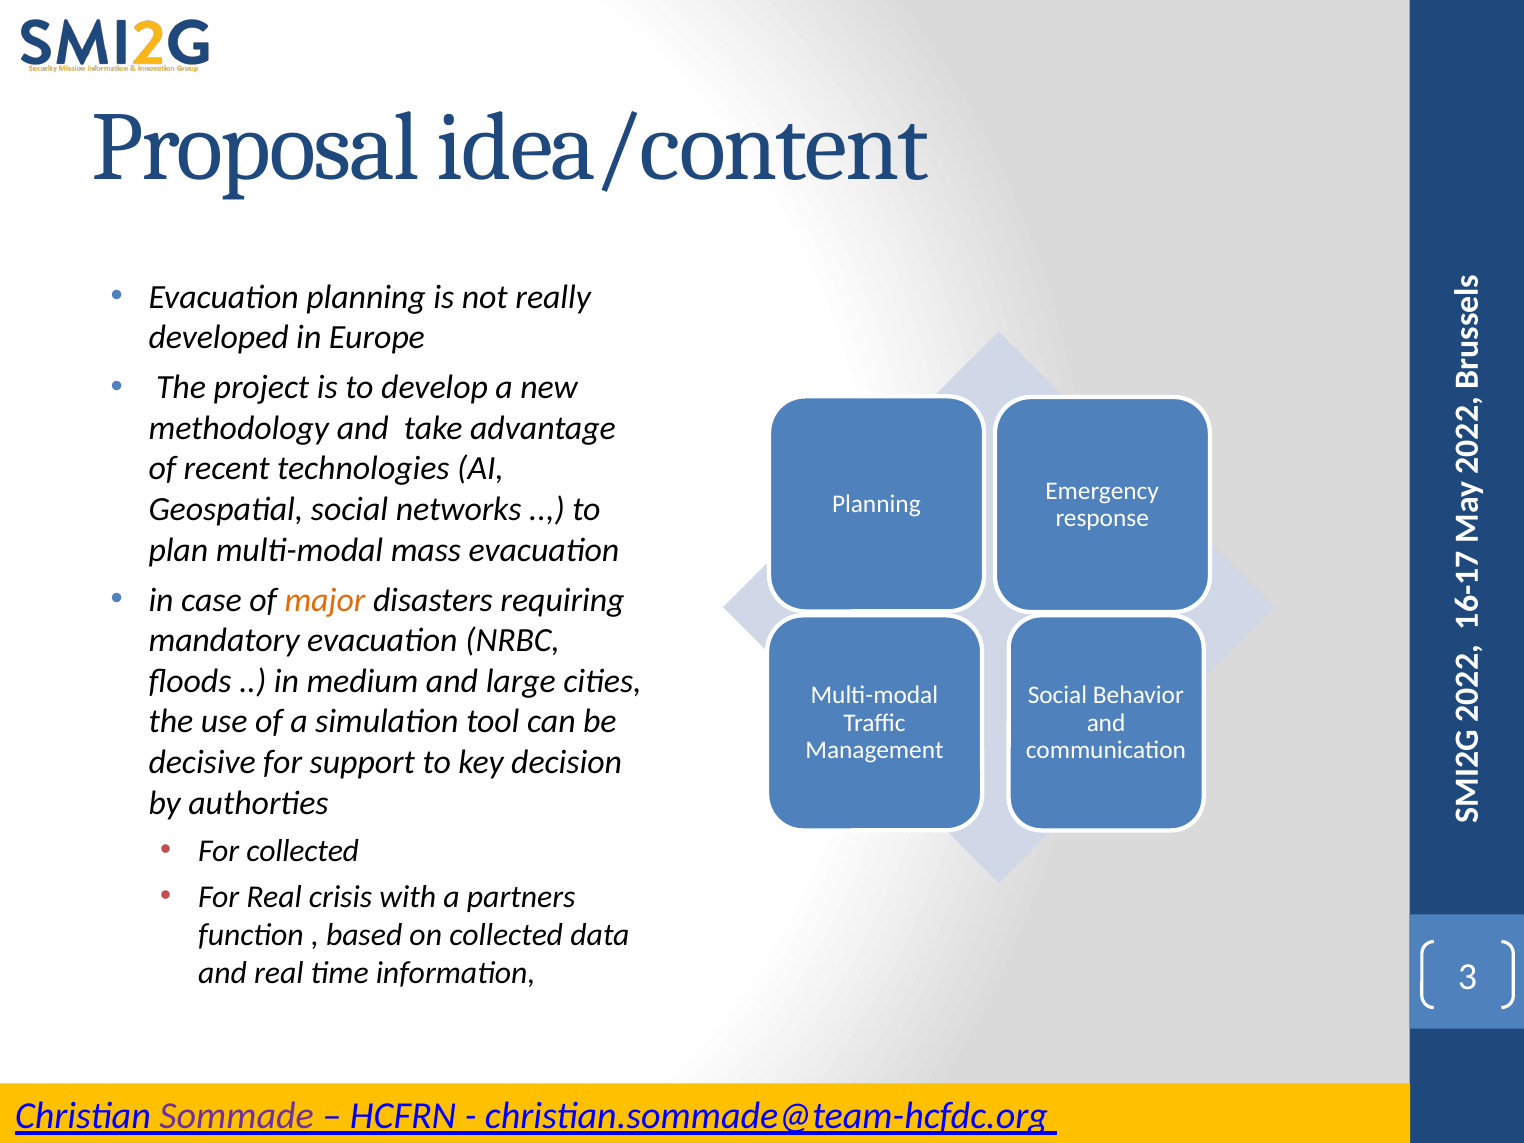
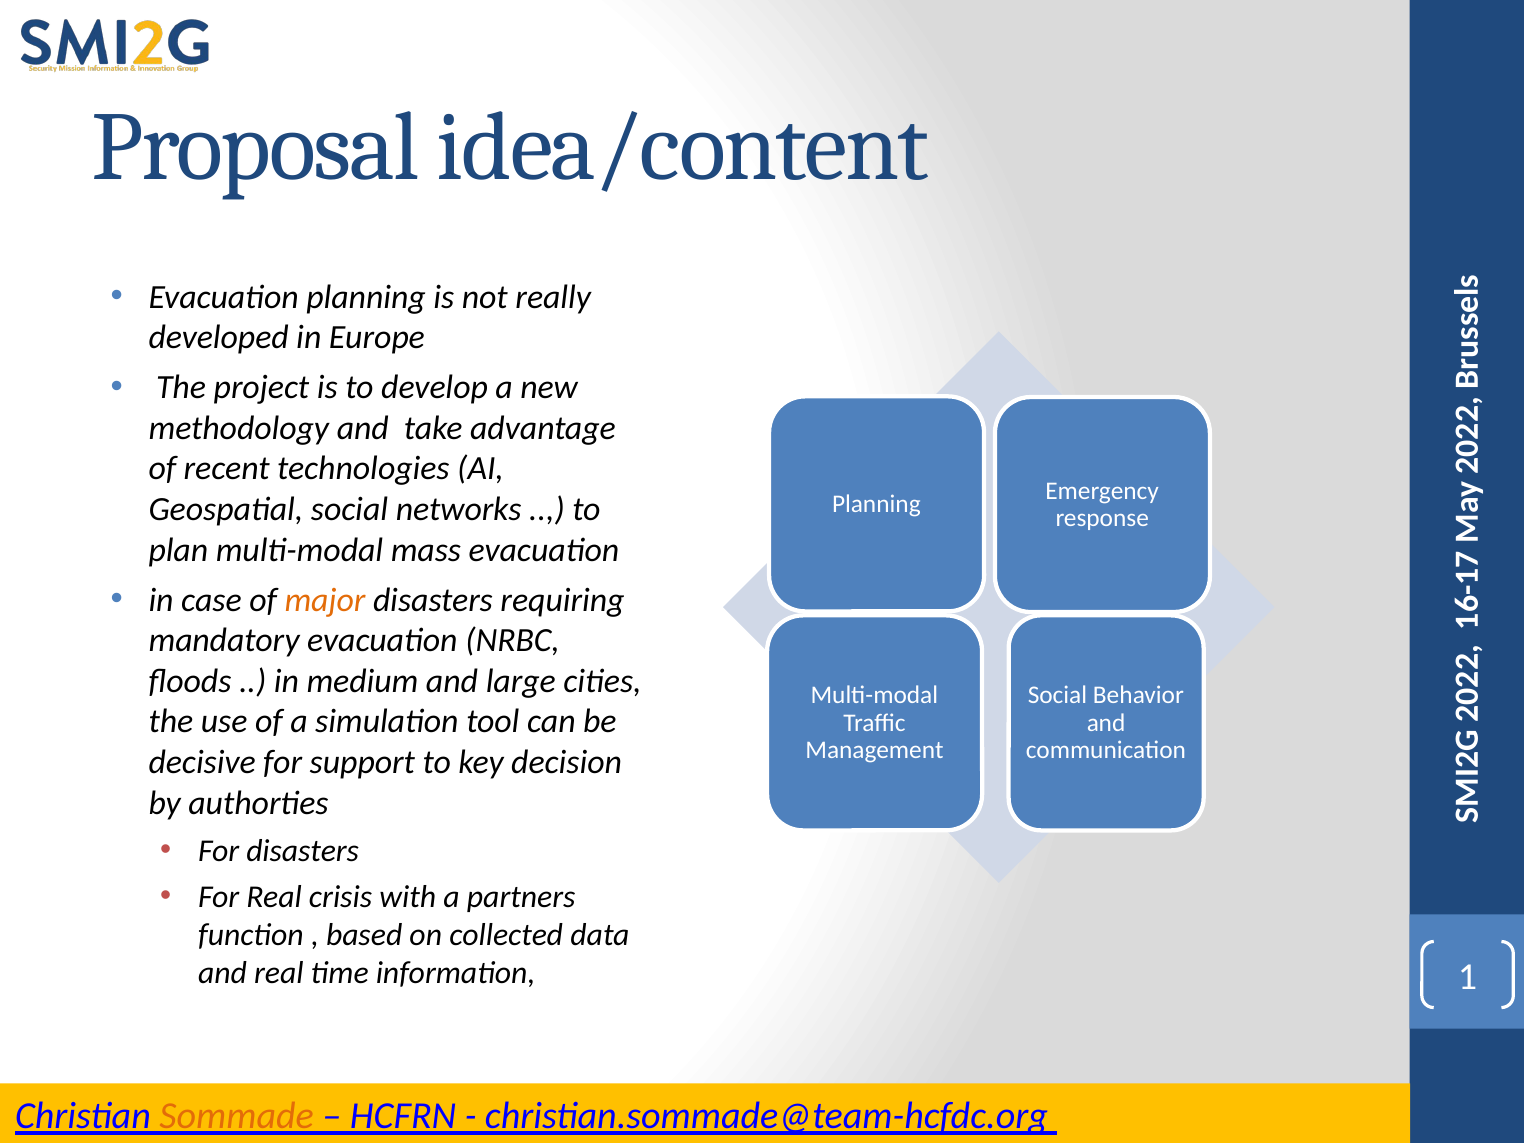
For collected: collected -> disasters (303, 851)
information 3: 3 -> 1 (1468, 977)
Sommade colour: purple -> orange (237, 1116)
